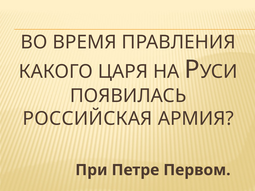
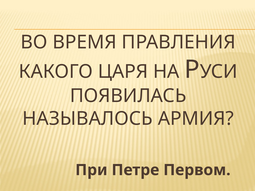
РОССИЙСКАЯ: РОССИЙСКАЯ -> НАЗЫВАЛОСЬ (88, 119)
